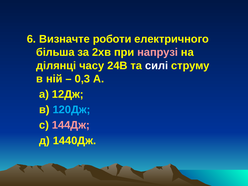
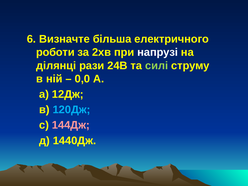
роботи: роботи -> більша (112, 39)
більша: більша -> роботи (55, 52)
напрузі colour: pink -> white (158, 52)
часу: часу -> рази (92, 66)
силі colour: white -> light green (157, 66)
0,3: 0,3 -> 0,0 (82, 79)
